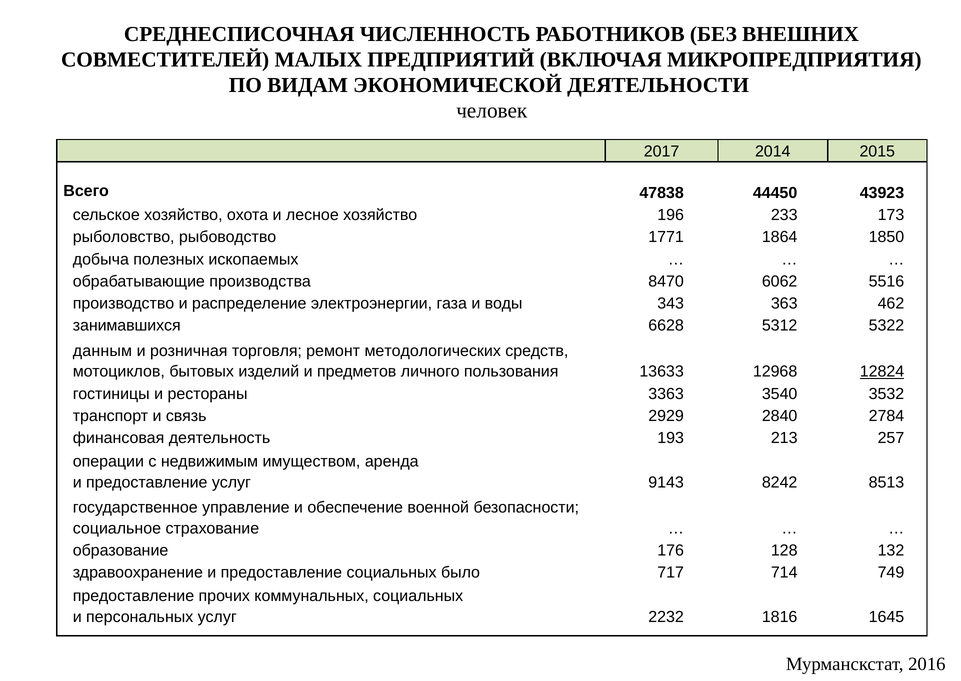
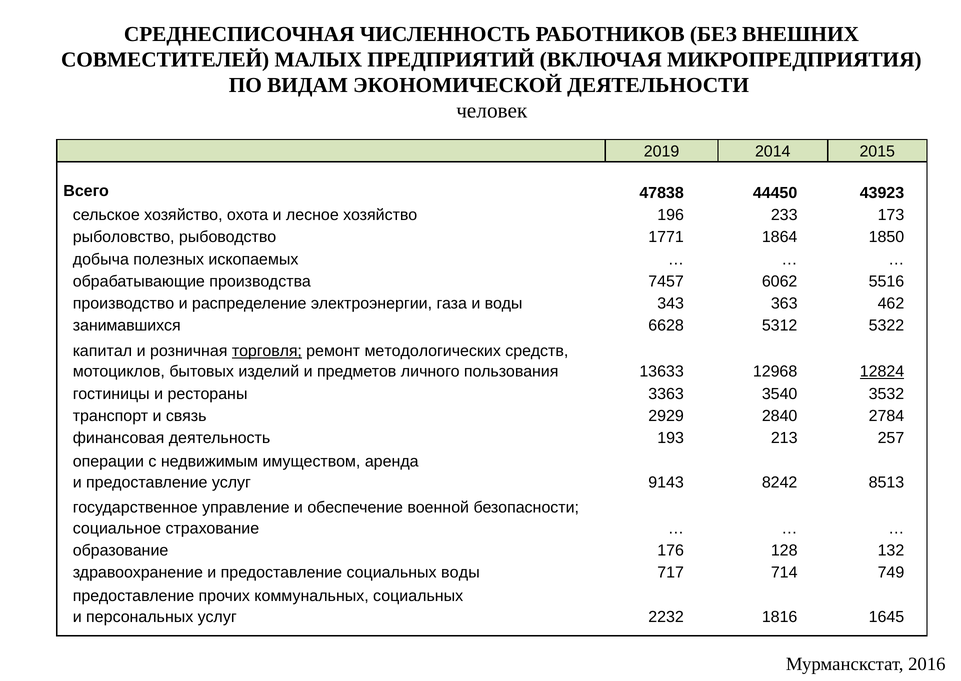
2017: 2017 -> 2019 (662, 152)
8470: 8470 -> 7457 (666, 281)
данным: данным -> капитал (102, 351)
торговля underline: none -> present (267, 351)
социальных было: было -> воды (460, 573)
